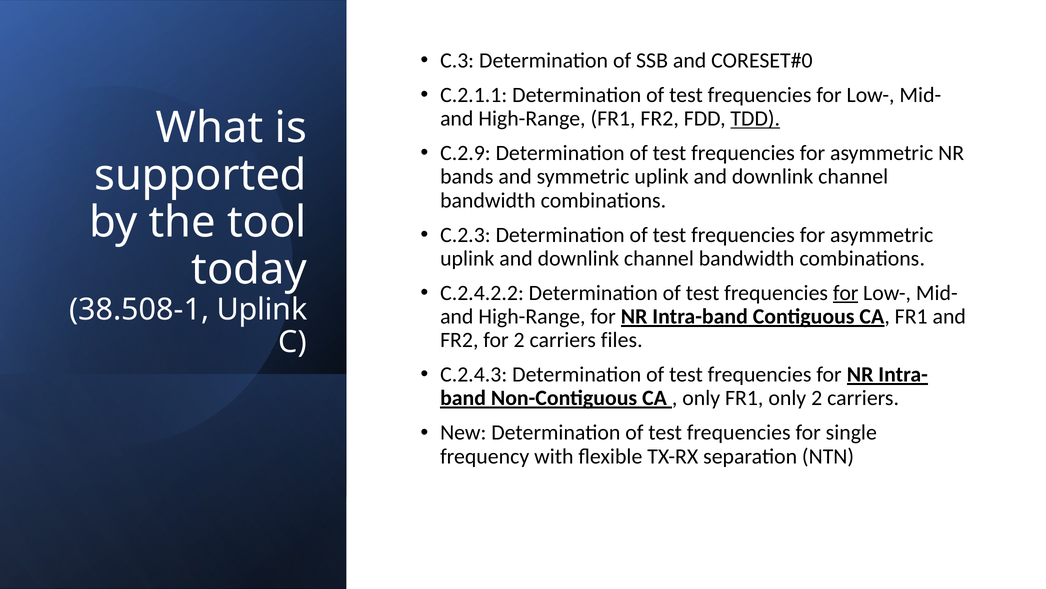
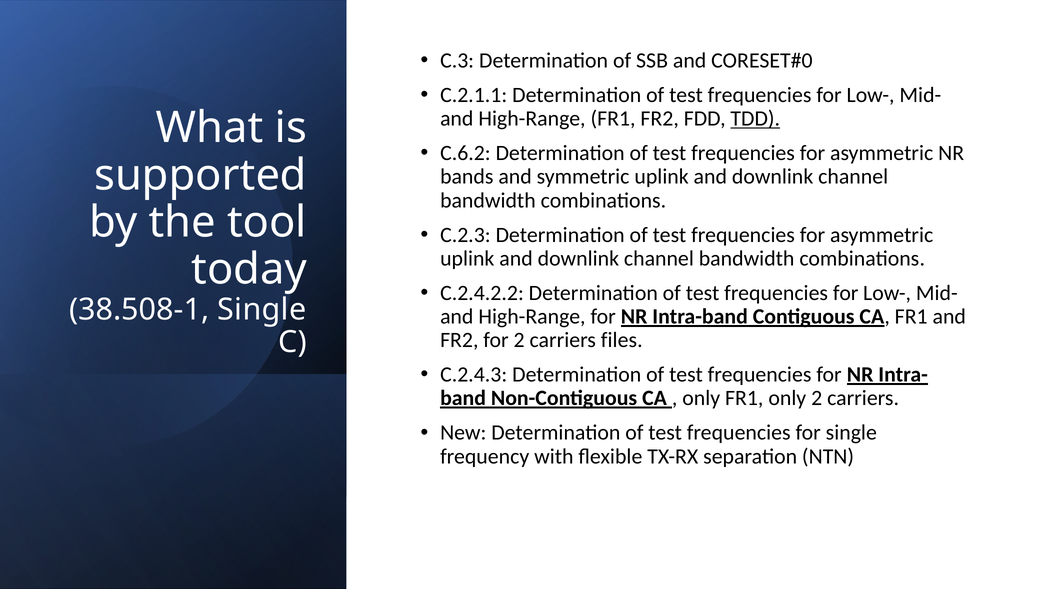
C.2.9: C.2.9 -> C.6.2 (465, 153)
for underline: present -> none (846, 293)
38.508-1 Uplink: Uplink -> Single (262, 309)
